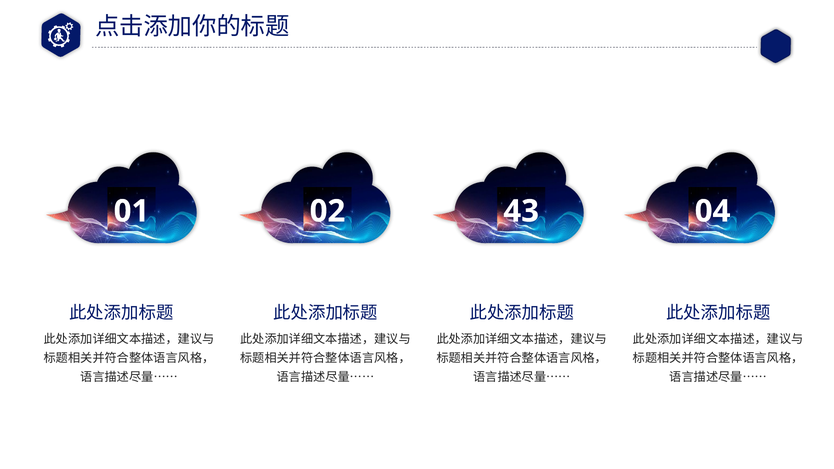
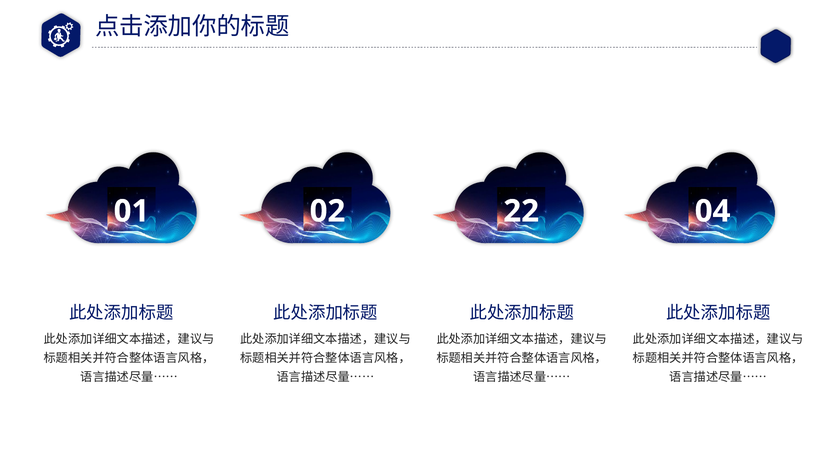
43: 43 -> 22 (521, 211)
